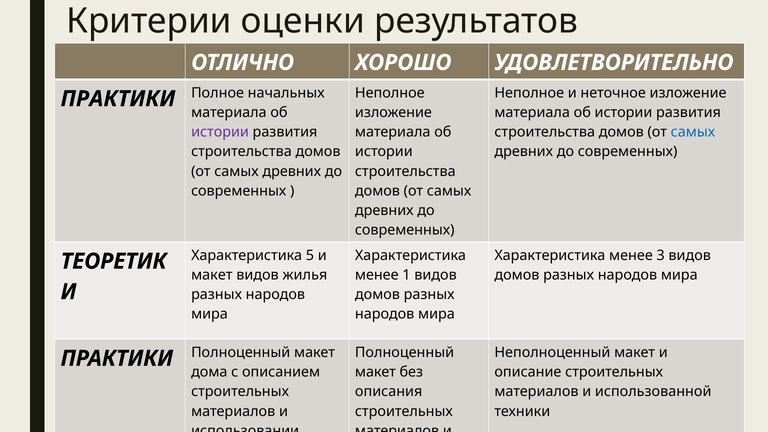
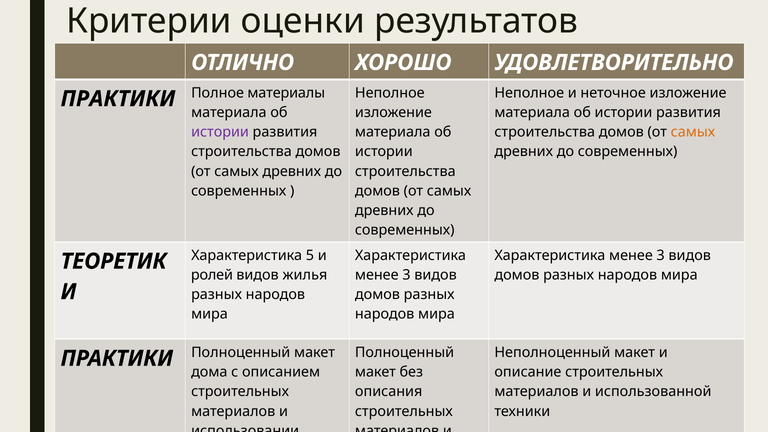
начальных: начальных -> материалы (286, 93)
самых colour: blue -> orange (693, 132)
макет: макет -> ролей (212, 275)
1: 1 -> 3 (406, 275)
